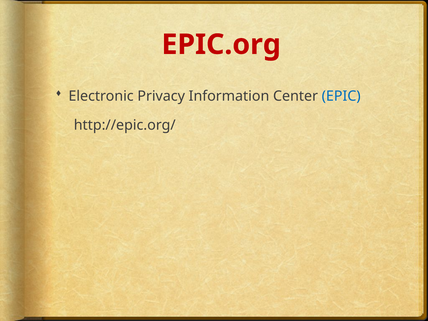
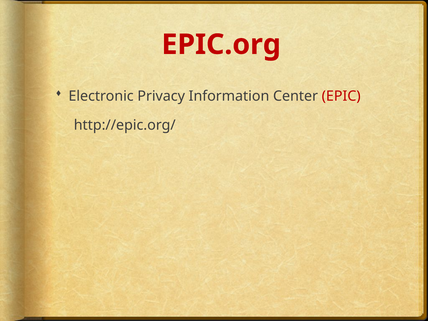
EPIC colour: blue -> red (341, 96)
